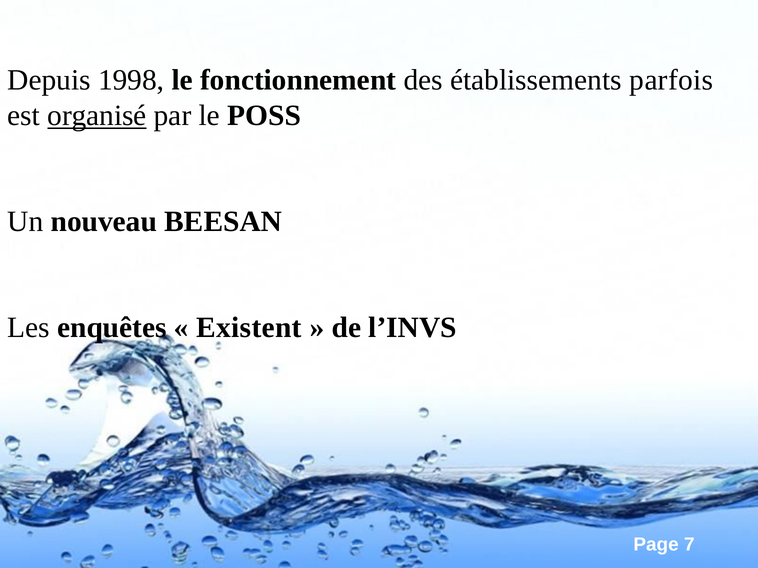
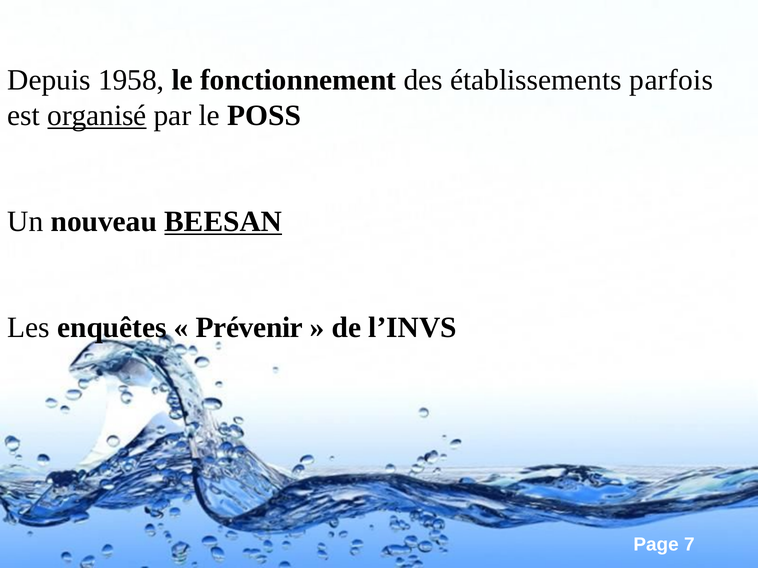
1998: 1998 -> 1958 (131, 80)
BEESAN underline: none -> present (223, 222)
Existent: Existent -> Prévenir (249, 328)
